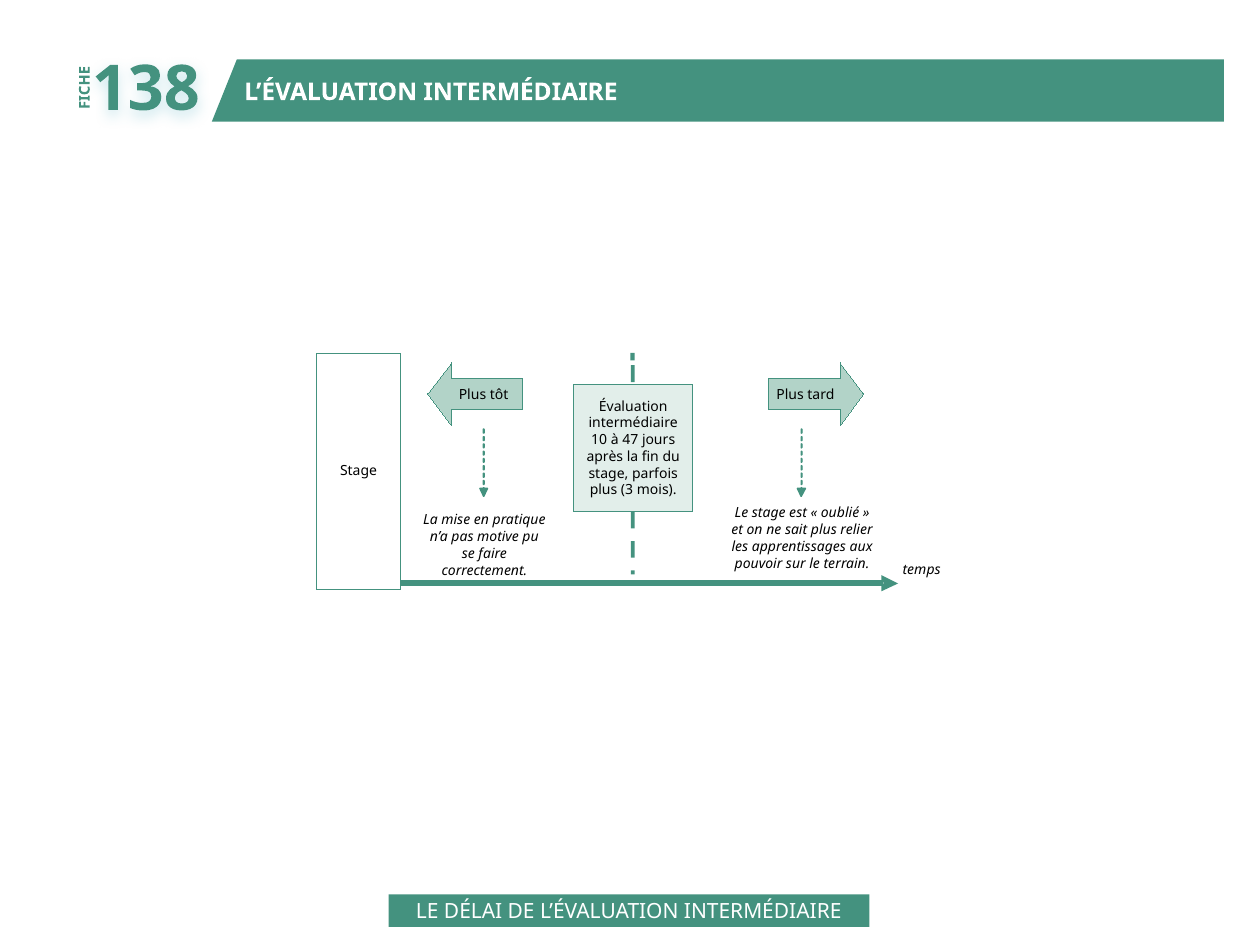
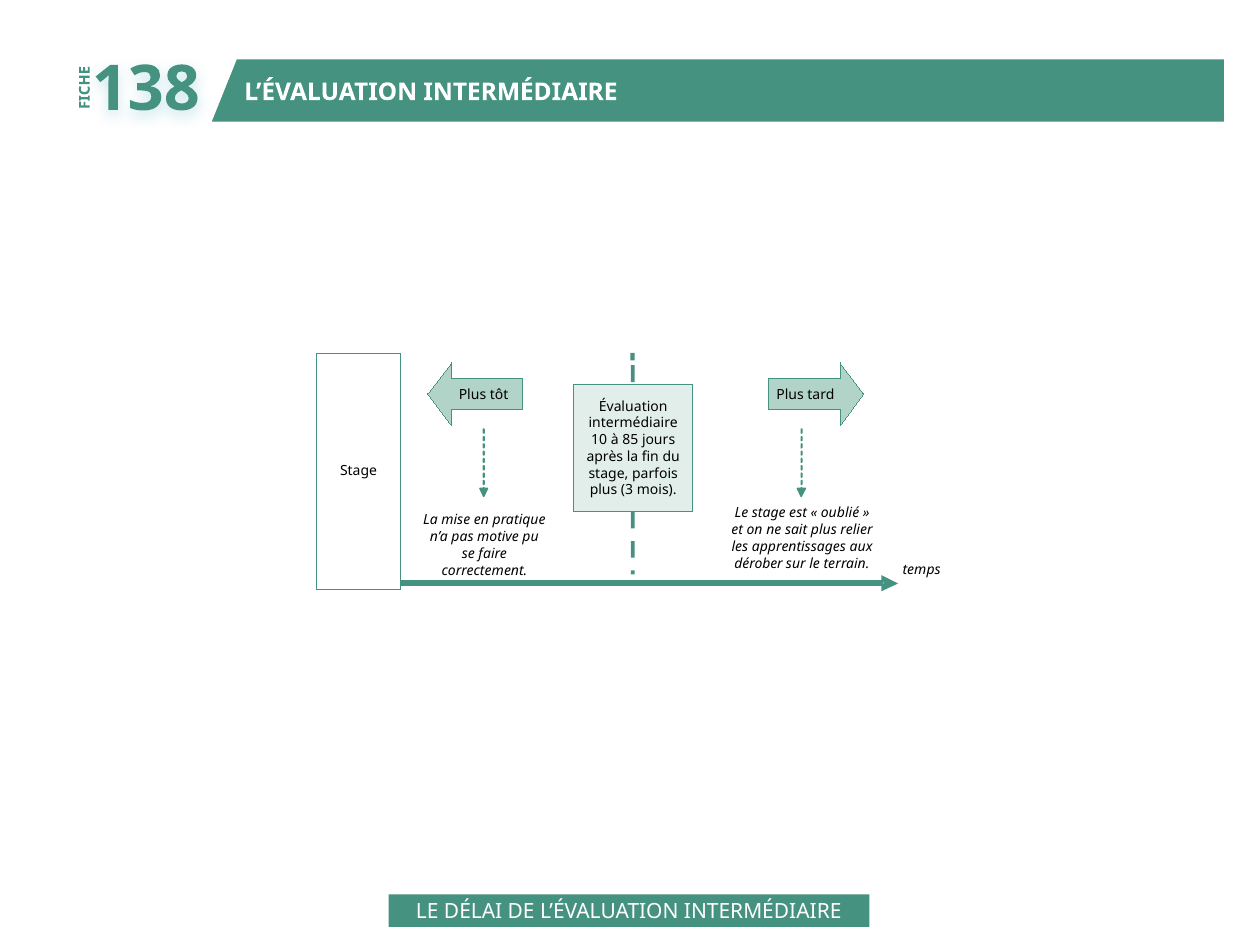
47: 47 -> 85 (630, 440)
pouvoir: pouvoir -> dérober (759, 564)
